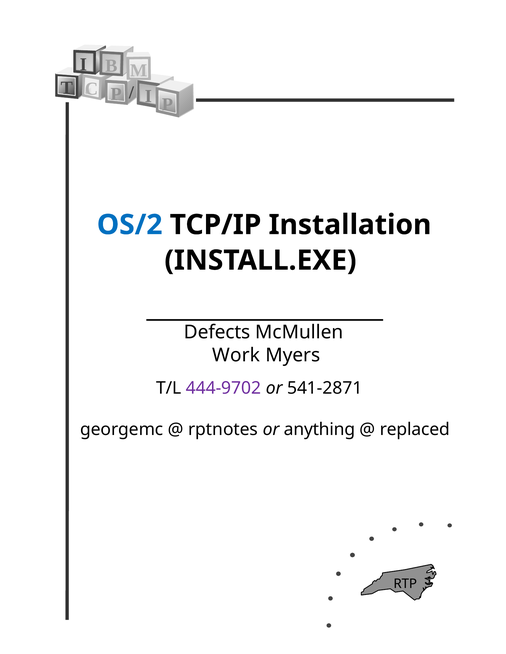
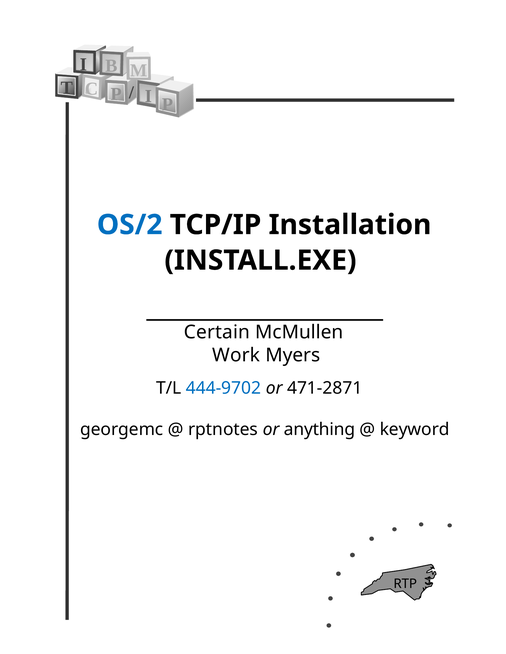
Defects: Defects -> Certain (217, 333)
444-9702 colour: purple -> blue (224, 388)
541-2871: 541-2871 -> 471-2871 (325, 388)
replaced: replaced -> keyword (415, 430)
